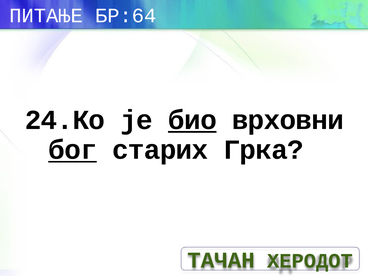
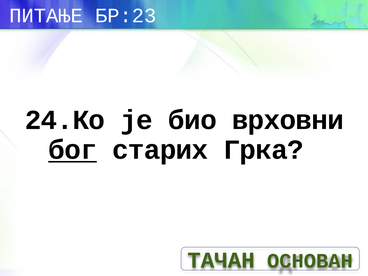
БР:64: БР:64 -> БР:23 (126, 16)
био underline: present -> none (192, 120)
ХЕРОДОТ: ХЕРОДОТ -> ОСНОВАН (310, 261)
